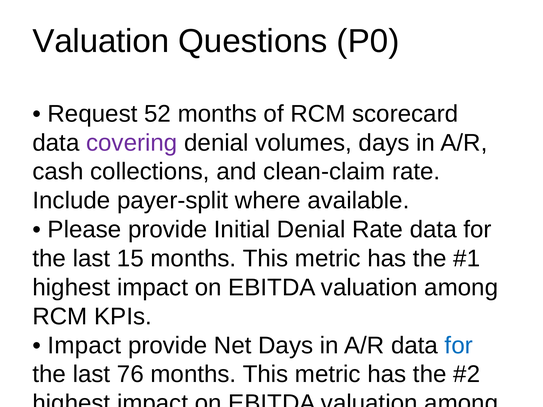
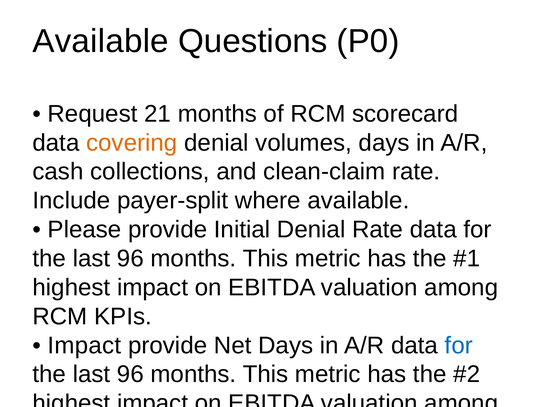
Valuation: Valuation -> Available (101, 41)
52: 52 -> 21 (158, 114)
covering colour: purple -> orange (132, 143)
15: 15 -> 96 (130, 259)
76: 76 -> 96 (130, 375)
